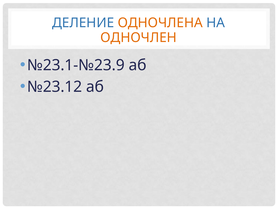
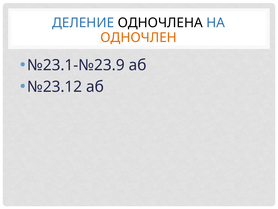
ОДНОЧЛЕНА colour: orange -> black (160, 23)
